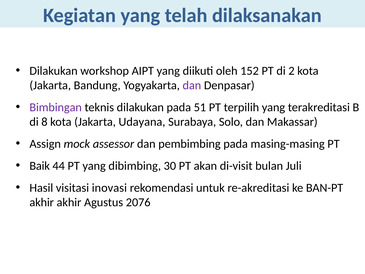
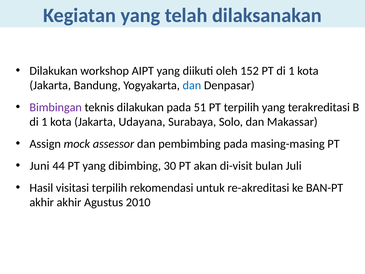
PT di 2: 2 -> 1 (291, 71)
dan colour: purple -> blue (192, 85)
8: 8 -> 1 (44, 122)
Baik: Baik -> Juni (40, 166)
visitasi inovasi: inovasi -> terpilih (109, 188)
2076: 2076 -> 2010 (138, 202)
